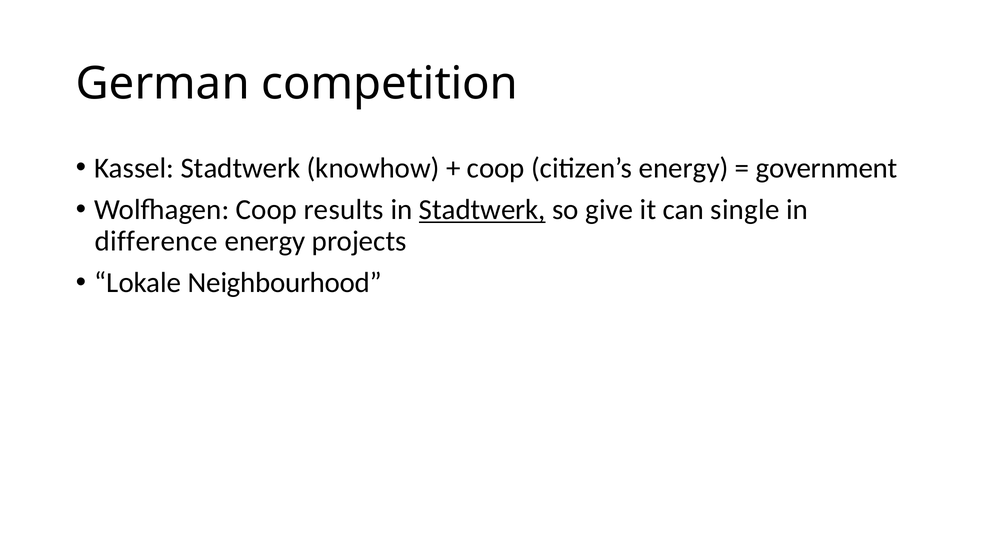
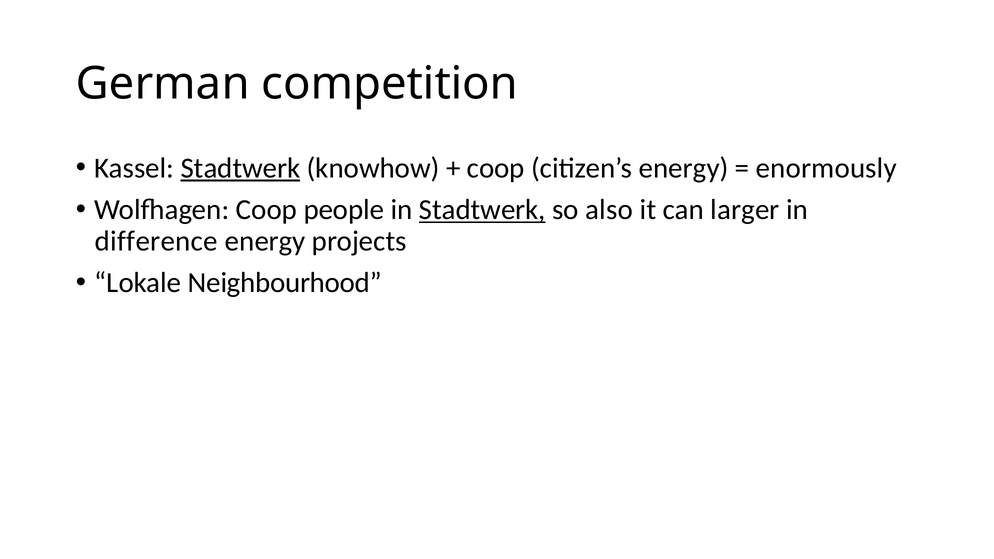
Stadtwerk underline: none -> present (241, 168)
government: government -> enormously (826, 168)
results: results -> people (344, 210)
give: give -> also (609, 210)
single: single -> larger (745, 210)
